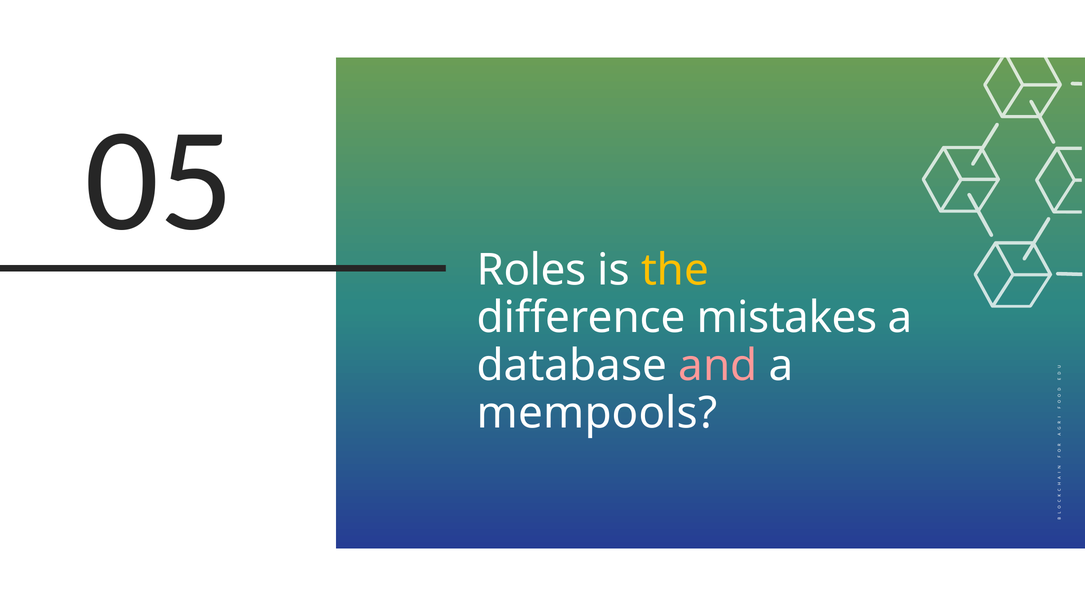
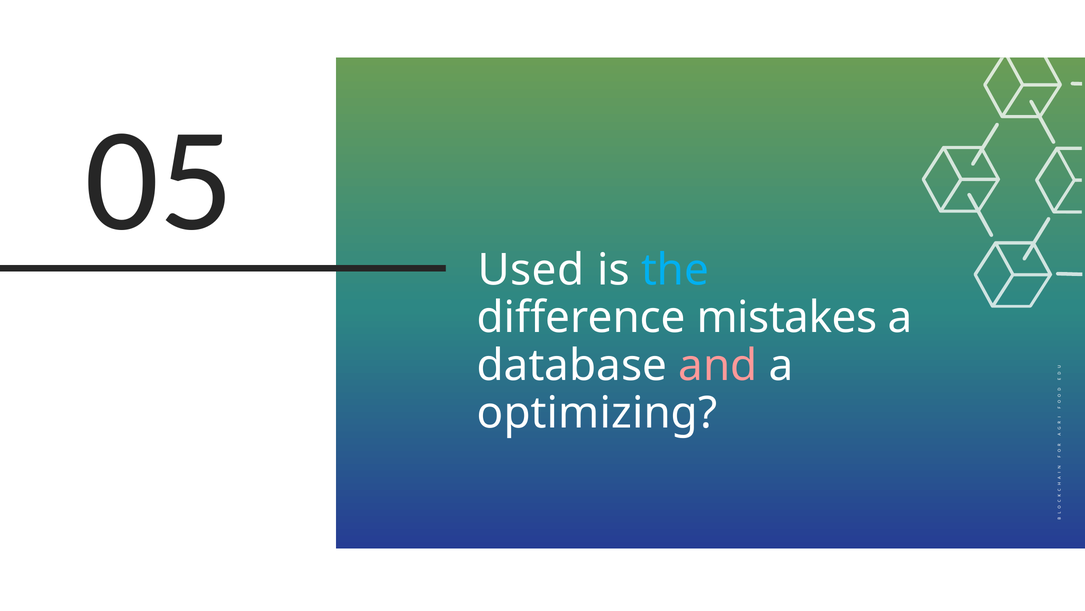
Roles: Roles -> Used (531, 270)
the colour: yellow -> light blue (675, 270)
mempools: mempools -> optimizing (597, 413)
